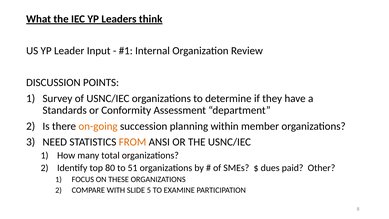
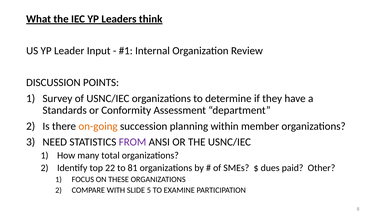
FROM colour: orange -> purple (133, 142)
80: 80 -> 22 (110, 168)
51: 51 -> 81 (133, 168)
